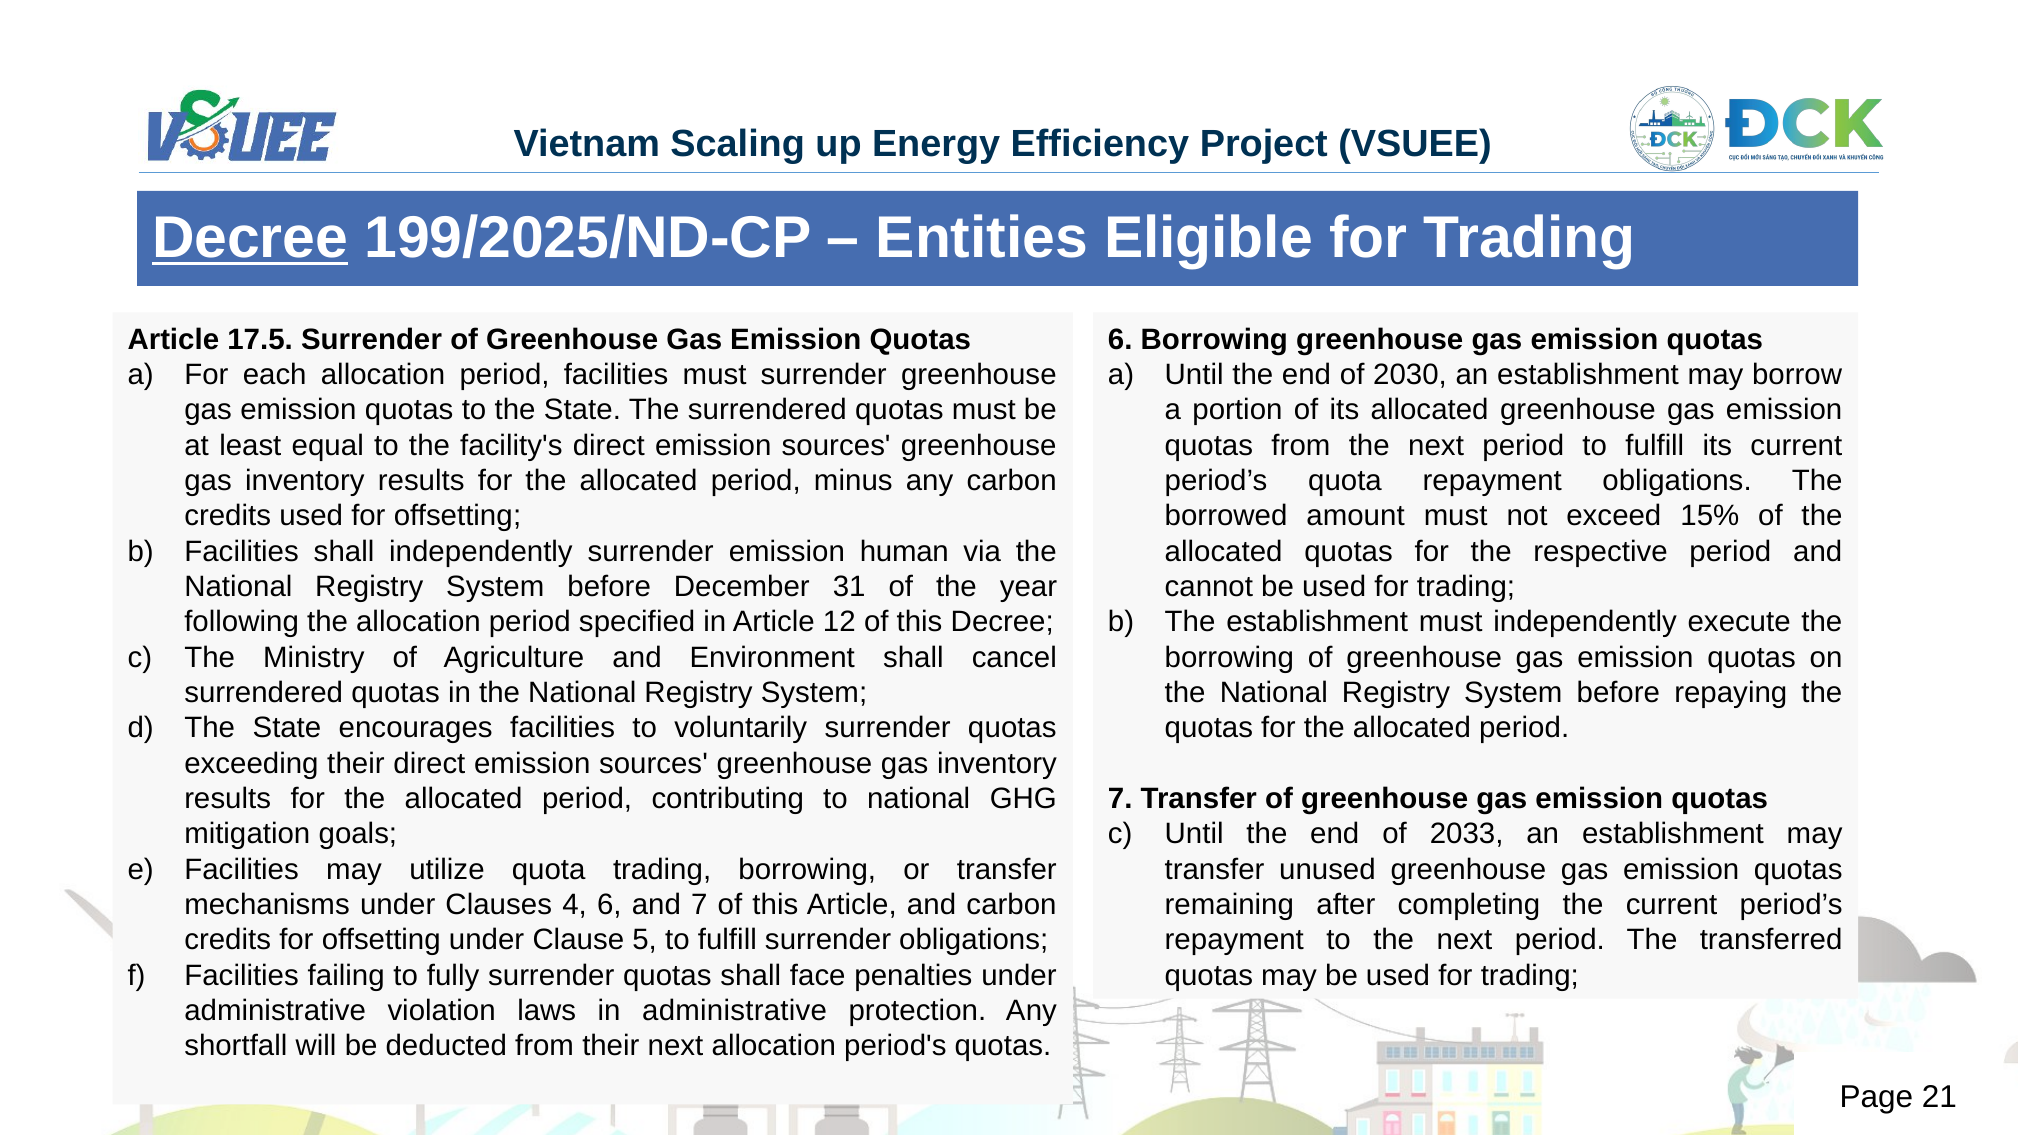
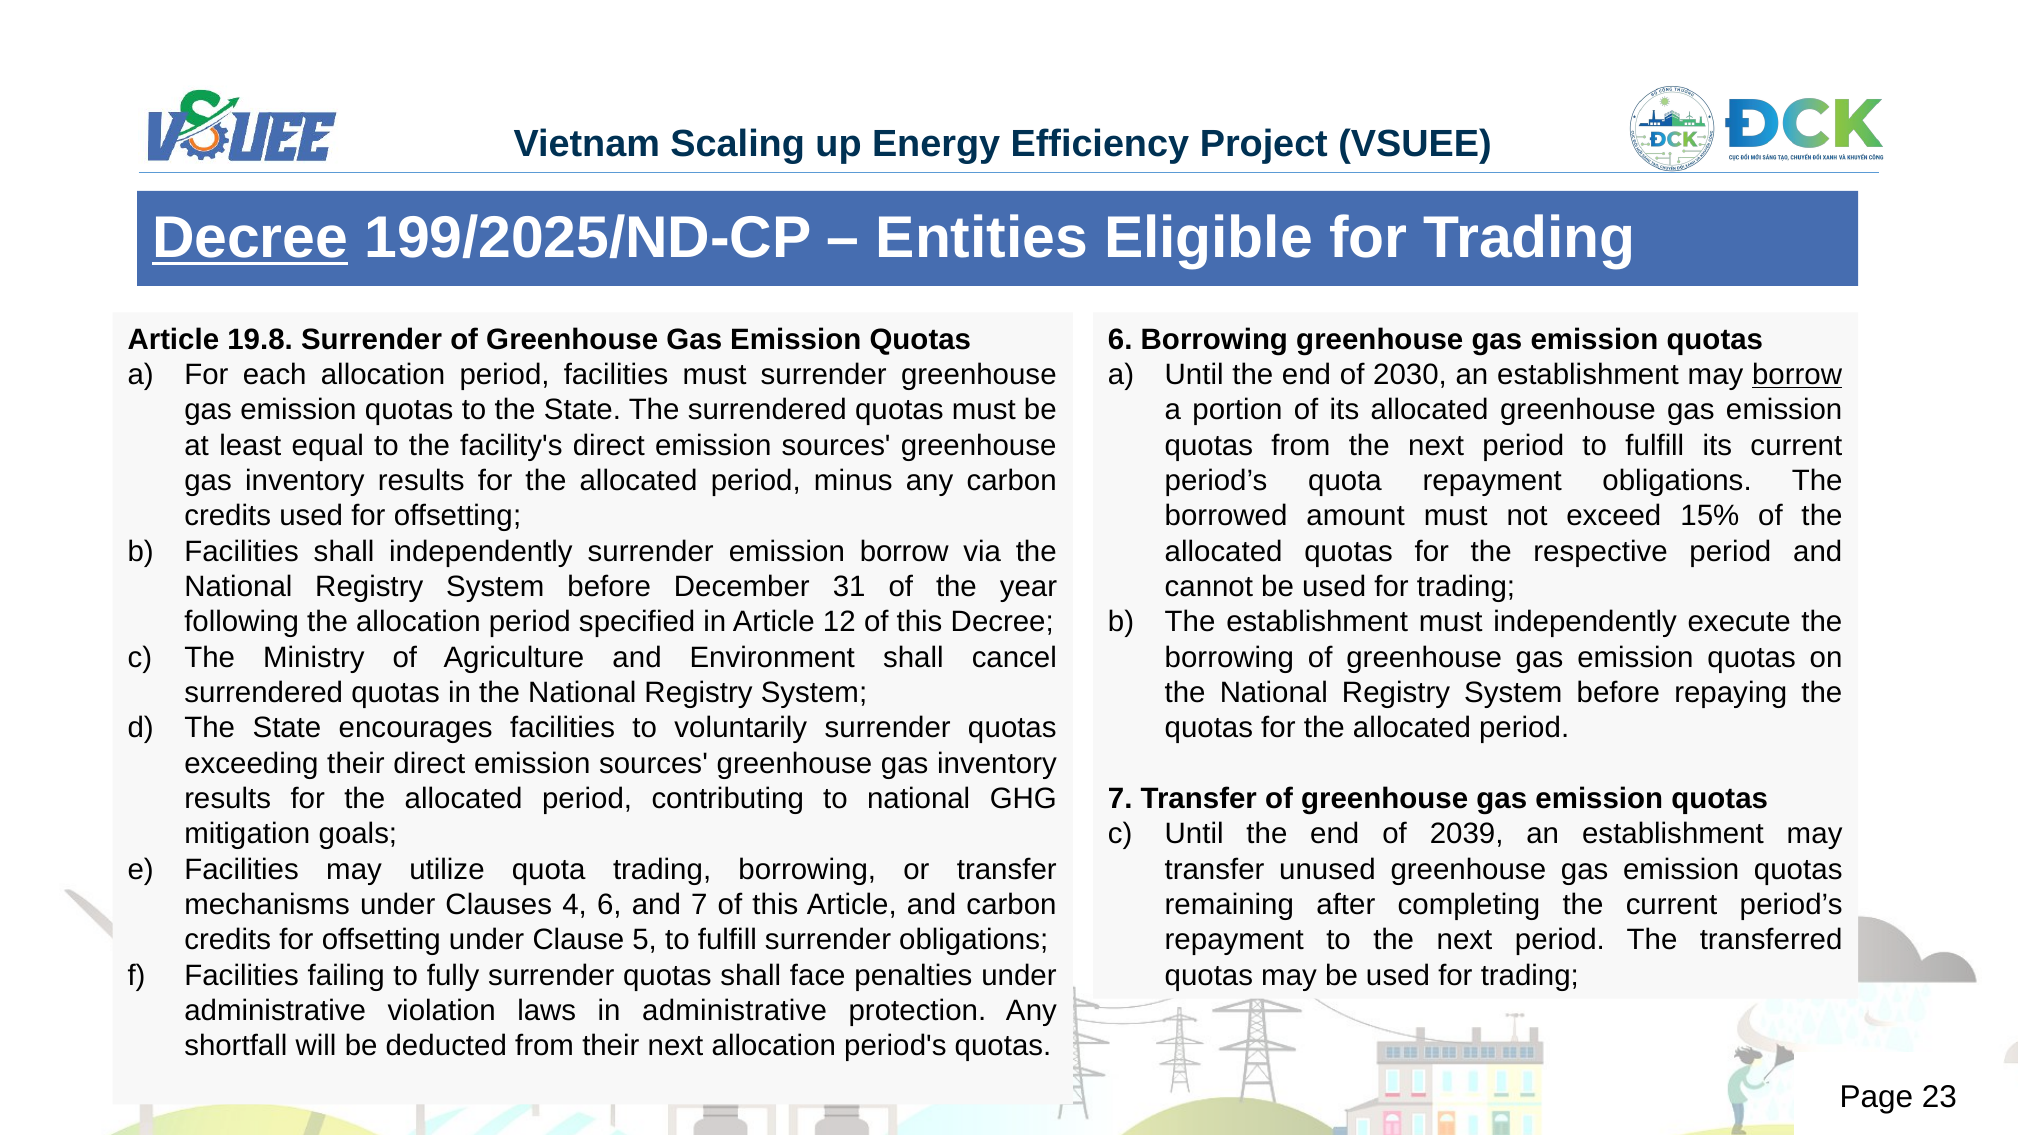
17.5: 17.5 -> 19.8 (260, 340)
borrow underline: none -> present (1797, 375)
emission human: human -> borrow (904, 552)
2033: 2033 -> 2039 (1467, 834)
21: 21 -> 23 (1939, 1097)
